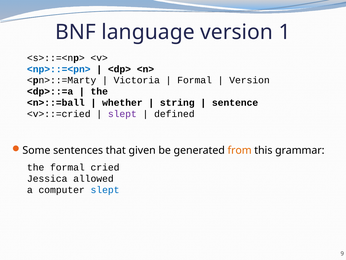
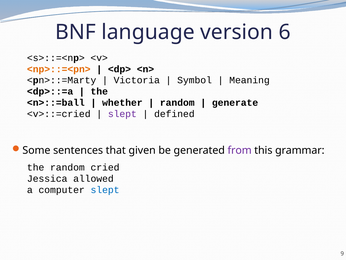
1: 1 -> 6 (285, 32)
<np>::=<pn> colour: blue -> orange (59, 69)
Formal: Formal -> Symbol (195, 80)
Version: Version -> Meaning (250, 80)
string: string -> random (177, 102)
sentence: sentence -> generate (235, 102)
from colour: orange -> purple (240, 150)
the formal: formal -> random (67, 167)
